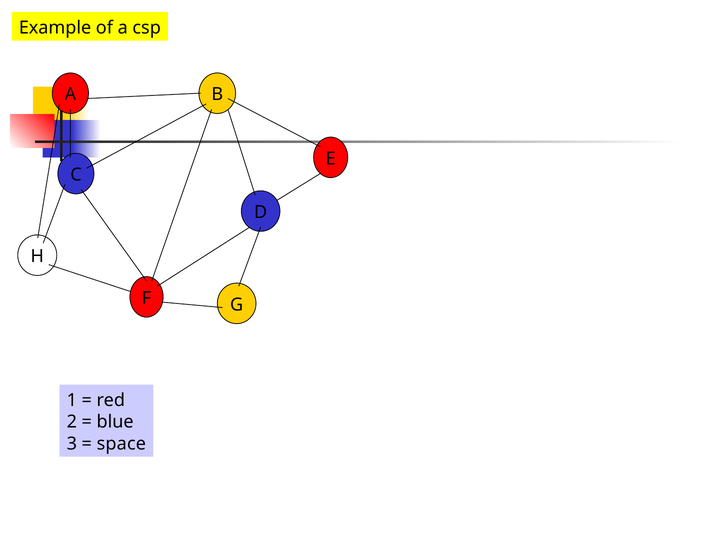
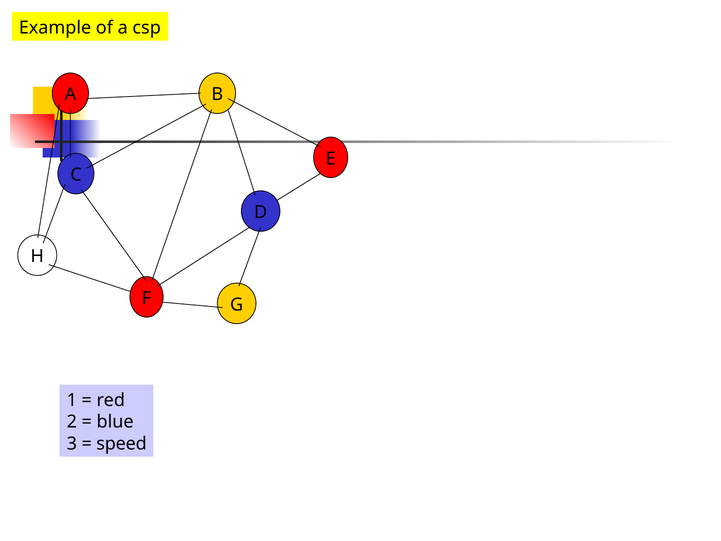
space: space -> speed (122, 443)
